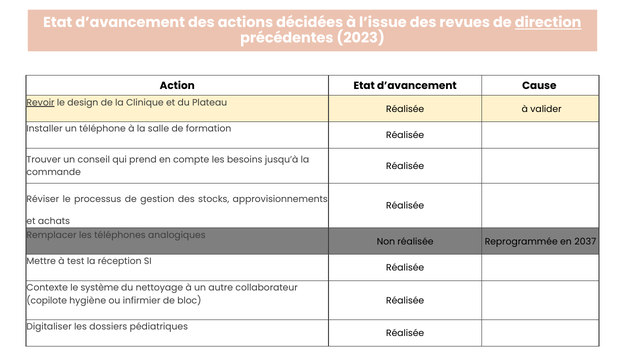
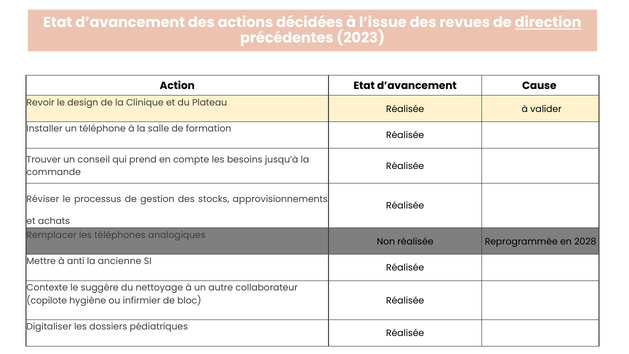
Revoir underline: present -> none (40, 103)
2037: 2037 -> 2028 (585, 241)
test: test -> anti (76, 261)
réception: réception -> ancienne (120, 261)
système: système -> suggère (100, 288)
